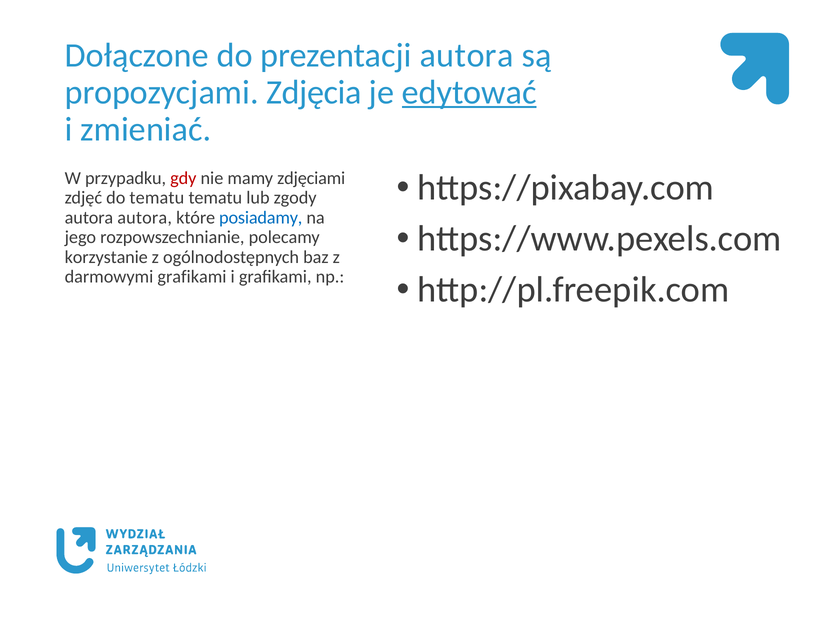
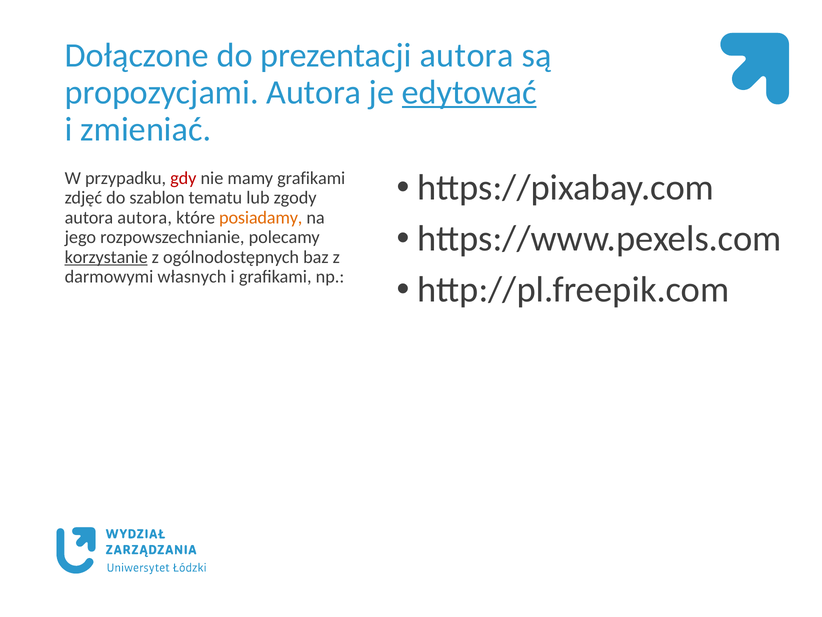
propozycjami Zdjęcia: Zdjęcia -> Autora (314, 92)
mamy zdjęciami: zdjęciami -> grafikami (311, 178)
do tematu: tematu -> szablon (157, 198)
posiadamy colour: blue -> orange (261, 217)
korzystanie underline: none -> present (106, 257)
darmowymi grafikami: grafikami -> własnych (192, 276)
